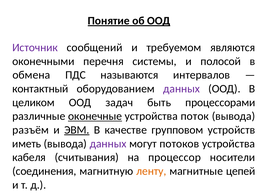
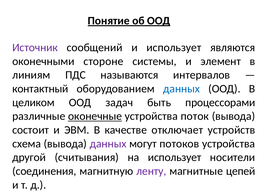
и требуемом: требуемом -> использует (174, 48)
перечня: перечня -> стороне (103, 61)
полосой: полосой -> элемент (221, 61)
обмена: обмена -> линиям (31, 75)
данных colour: purple -> blue (182, 89)
разъём: разъём -> состоит (31, 130)
ЭВМ underline: present -> none (77, 130)
групповом: групповом -> отключает (177, 130)
иметь: иметь -> схема (27, 144)
кабеля: кабеля -> другой (29, 158)
на процессор: процессор -> использует (175, 158)
ленту colour: orange -> purple (151, 172)
